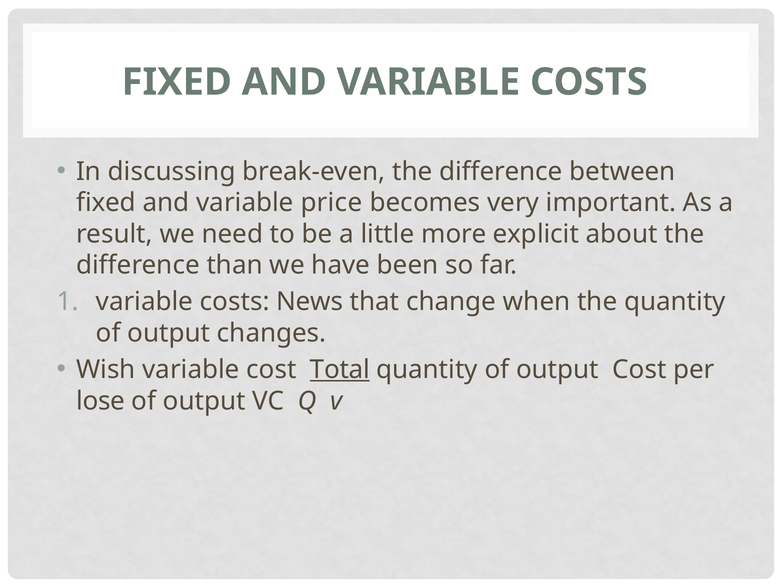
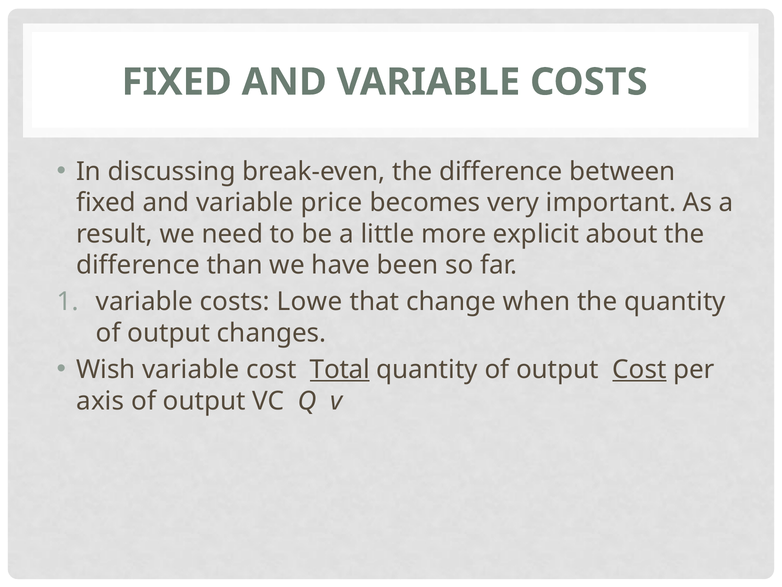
News: News -> Lowe (310, 302)
Cost underline: none -> present (639, 369)
lose: lose -> axis (100, 401)
